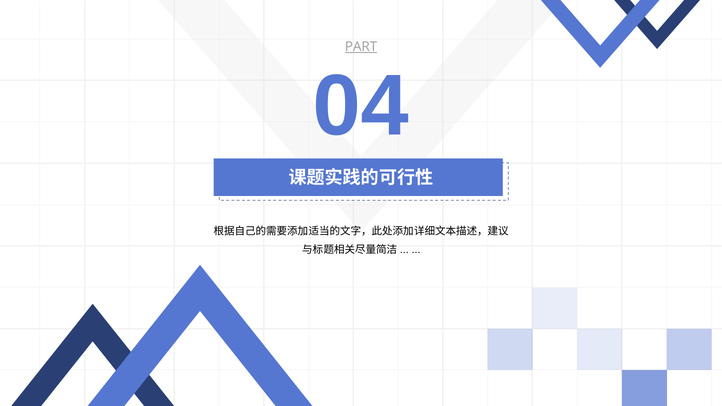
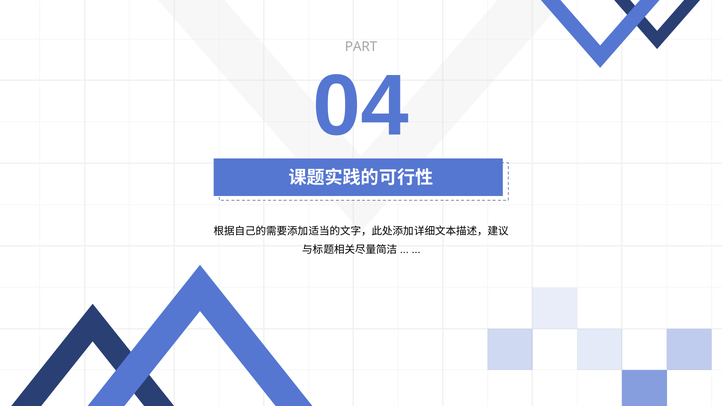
PART underline: present -> none (361, 47)
